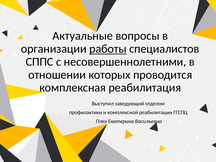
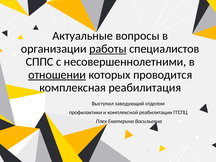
отношении underline: none -> present (57, 75)
